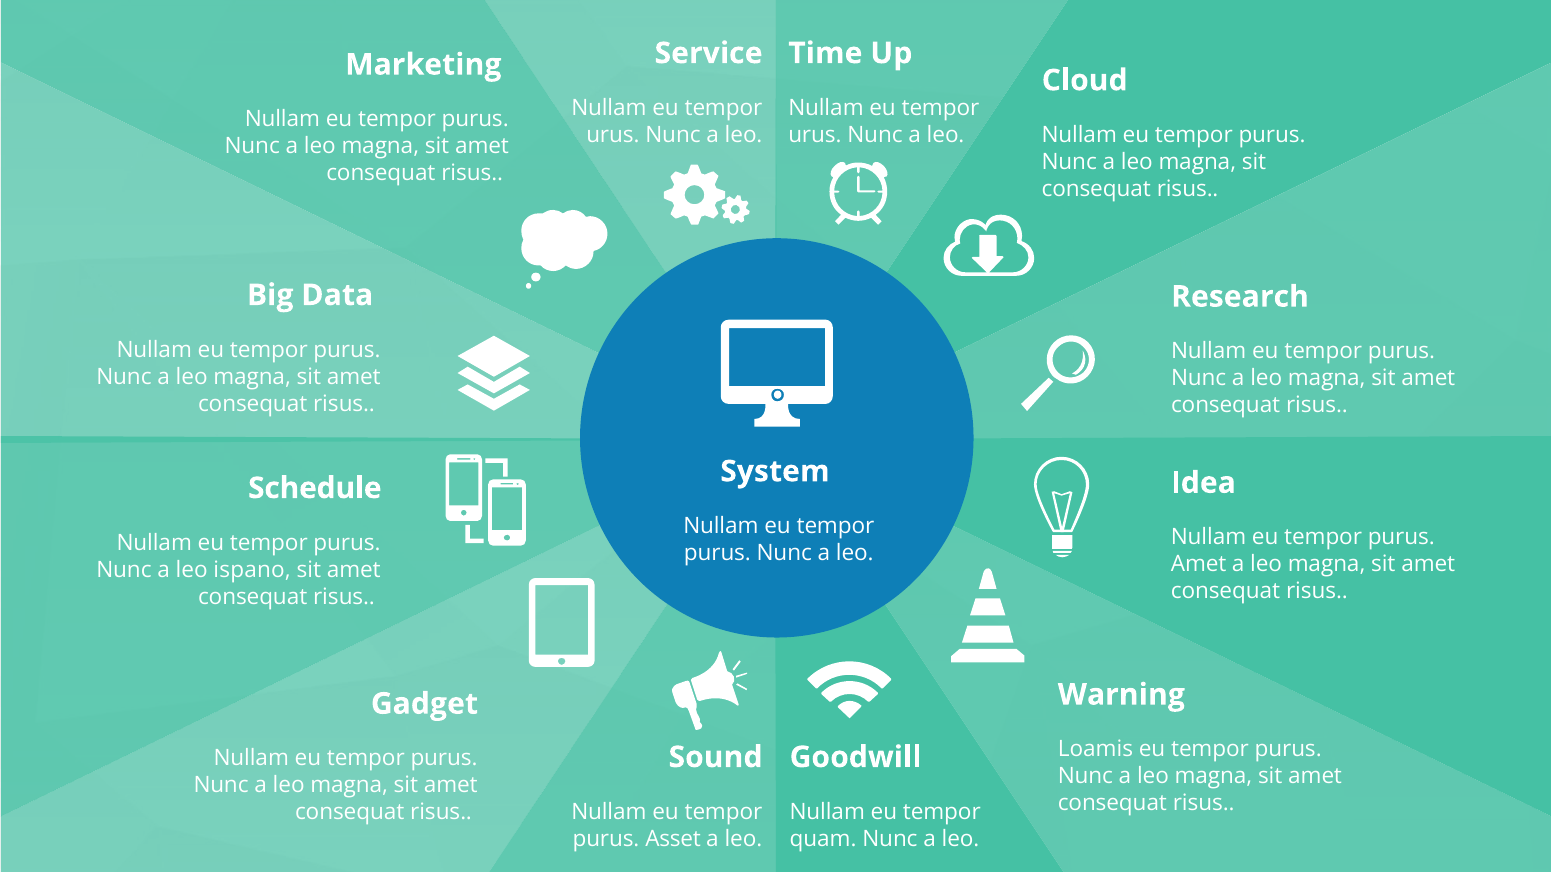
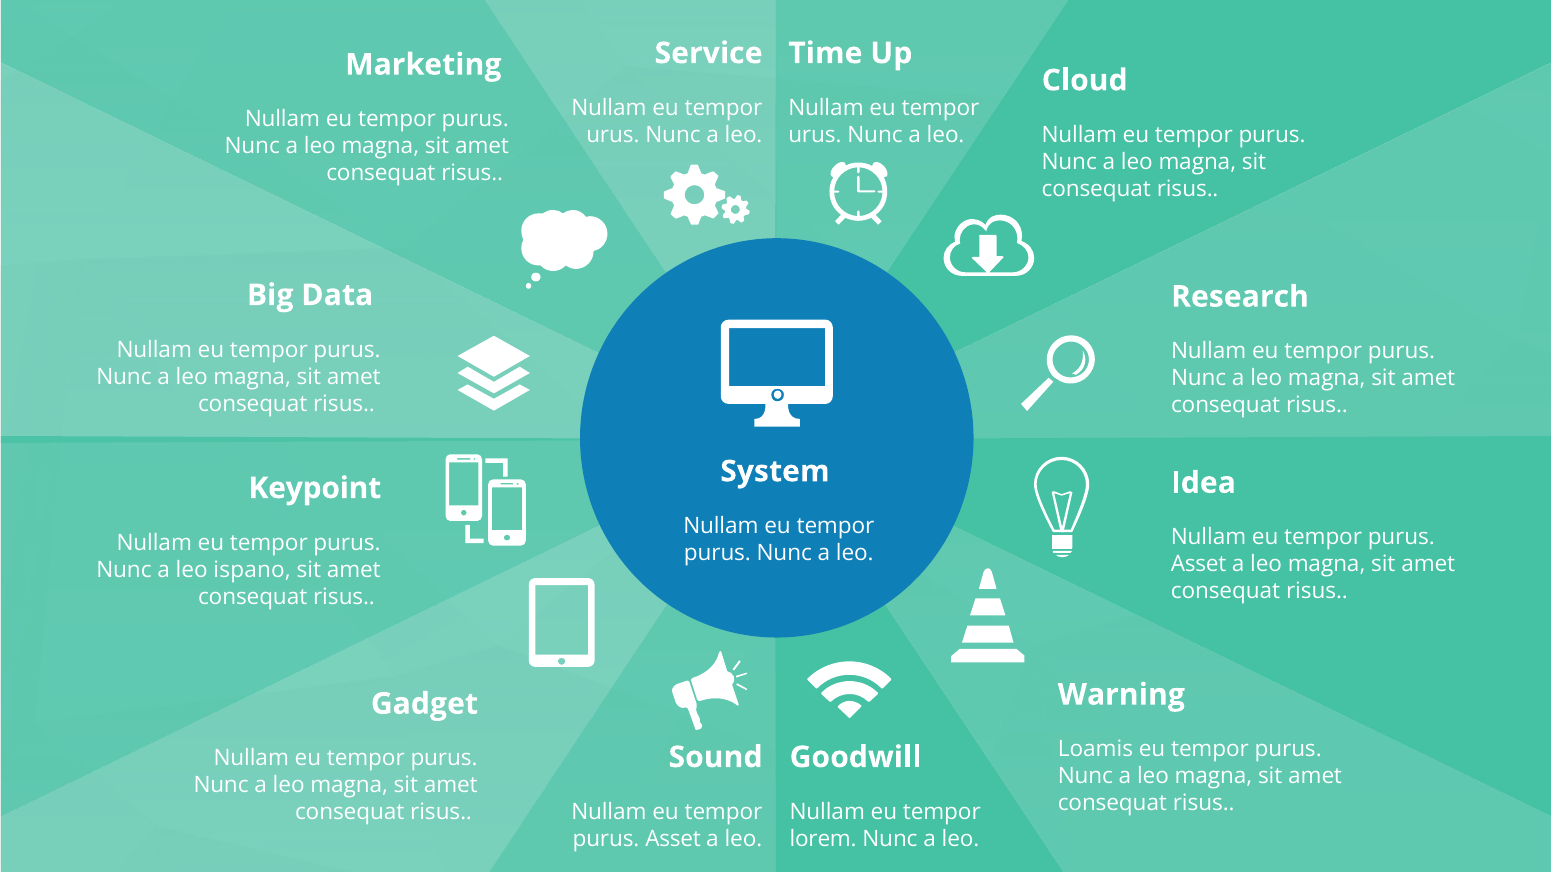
Schedule: Schedule -> Keypoint (315, 488)
Amet: Amet -> Asset (1199, 565)
quam: quam -> lorem (823, 839)
